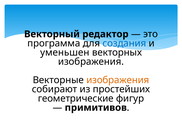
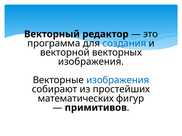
уменьшен: уменьшен -> векторной (65, 53)
изображения colour: orange -> blue (118, 80)
геометрические: геометрические -> математических (76, 99)
